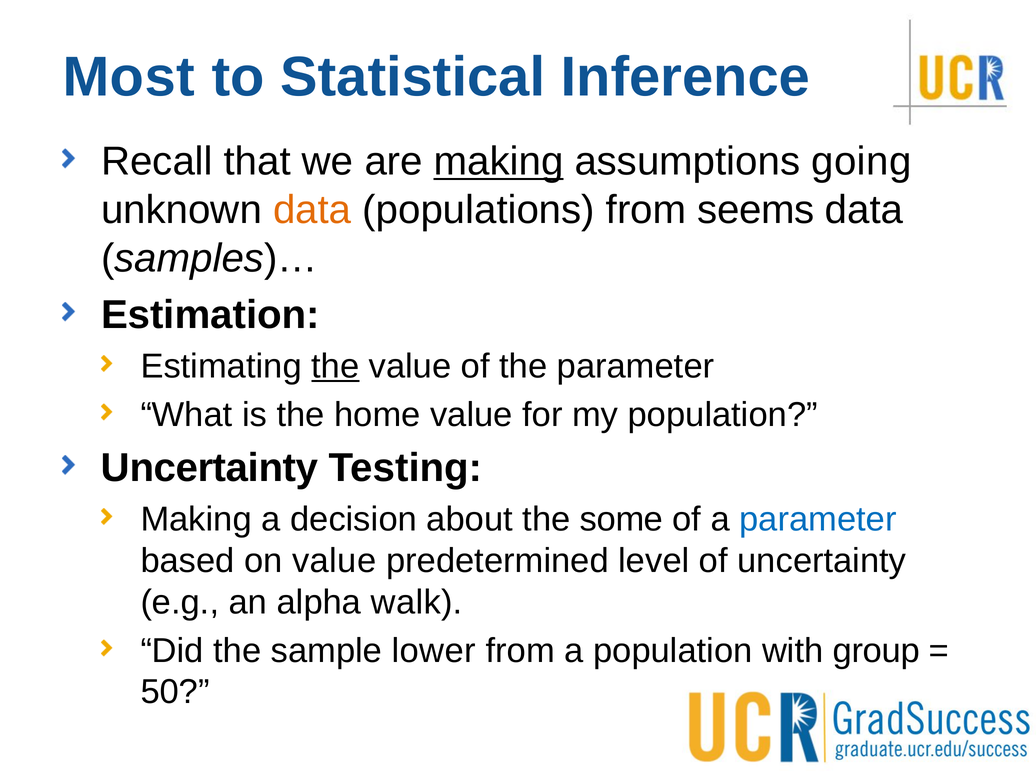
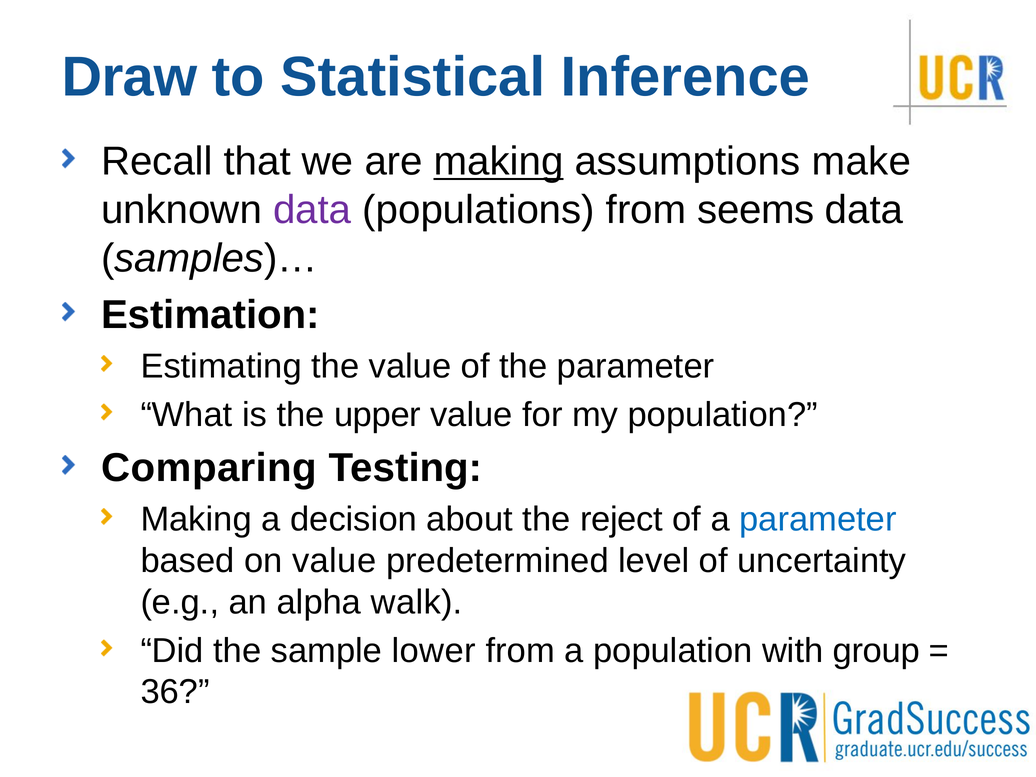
Most: Most -> Draw (129, 77)
going: going -> make (861, 162)
data colour: orange -> purple (312, 210)
the underline: present -> none (335, 366)
home: home -> upper (377, 415)
Uncertainty: Uncertainty -> Comparing (209, 468)
some: some -> reject (621, 519)
50: 50 -> 36 (175, 692)
